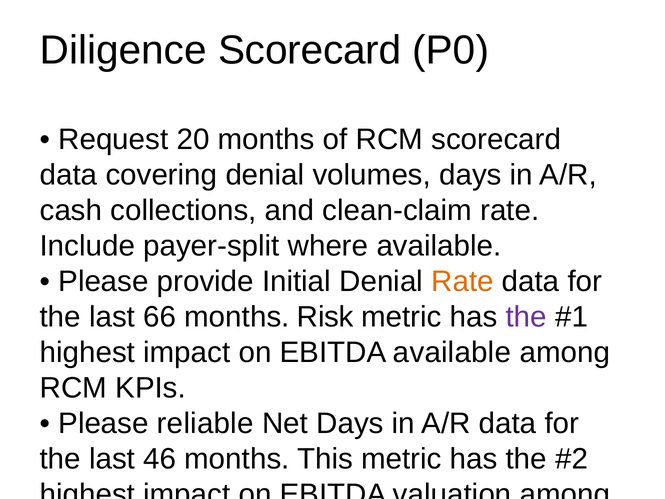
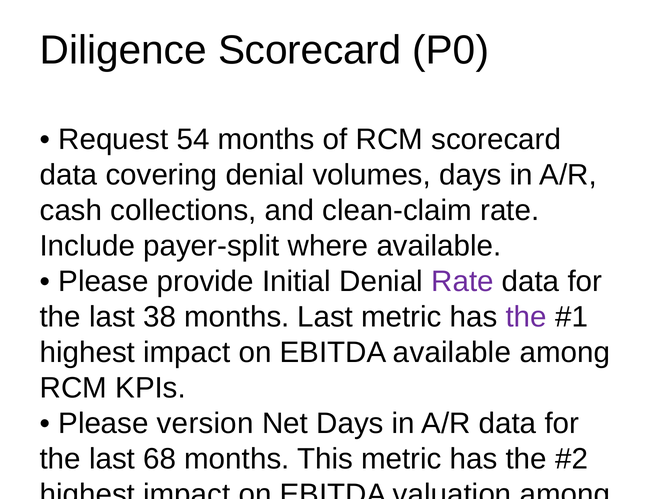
20: 20 -> 54 (193, 139)
Rate colour: orange -> purple (462, 281)
66: 66 -> 38 (160, 317)
months Risk: Risk -> Last (325, 317)
reliable: reliable -> version (205, 423)
46: 46 -> 68 (160, 459)
